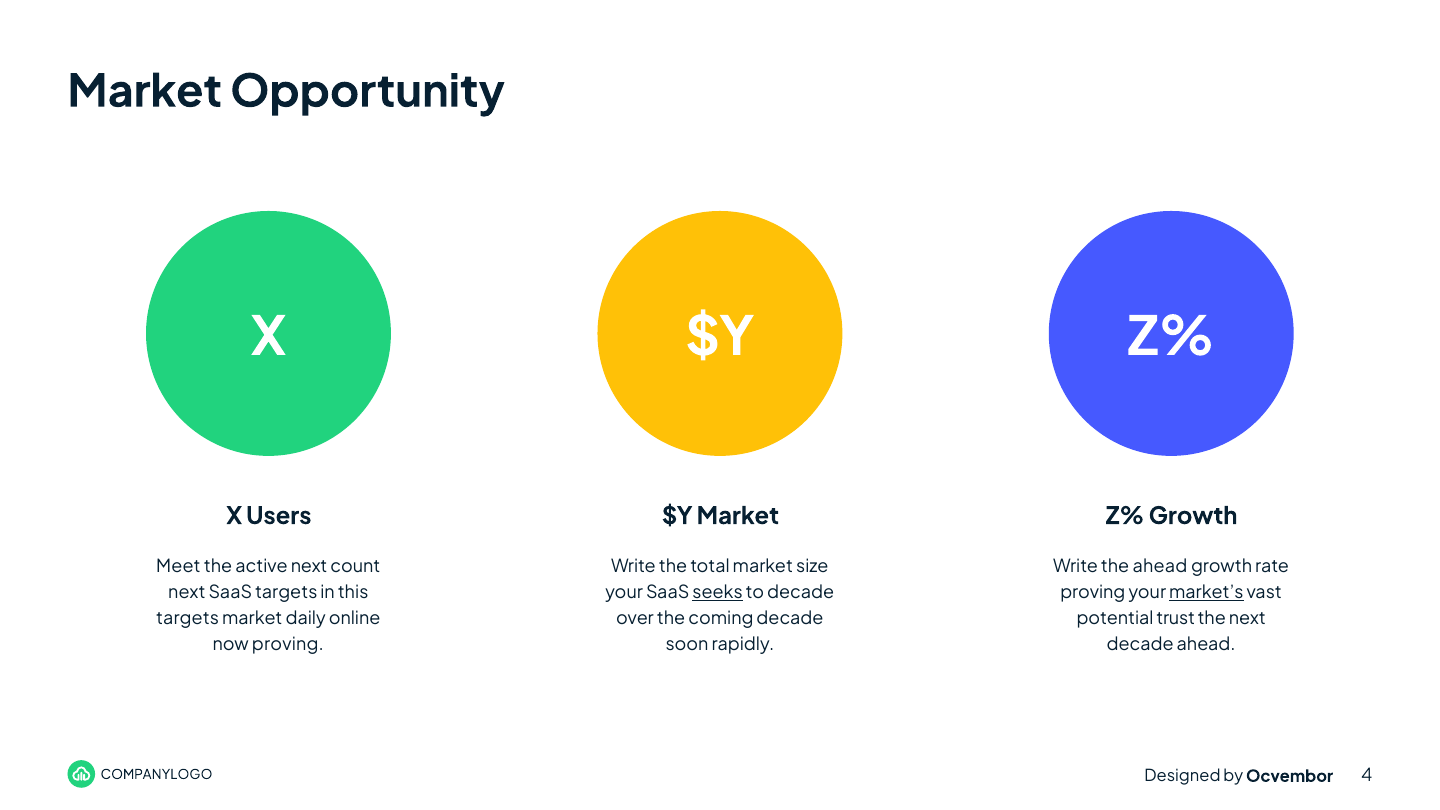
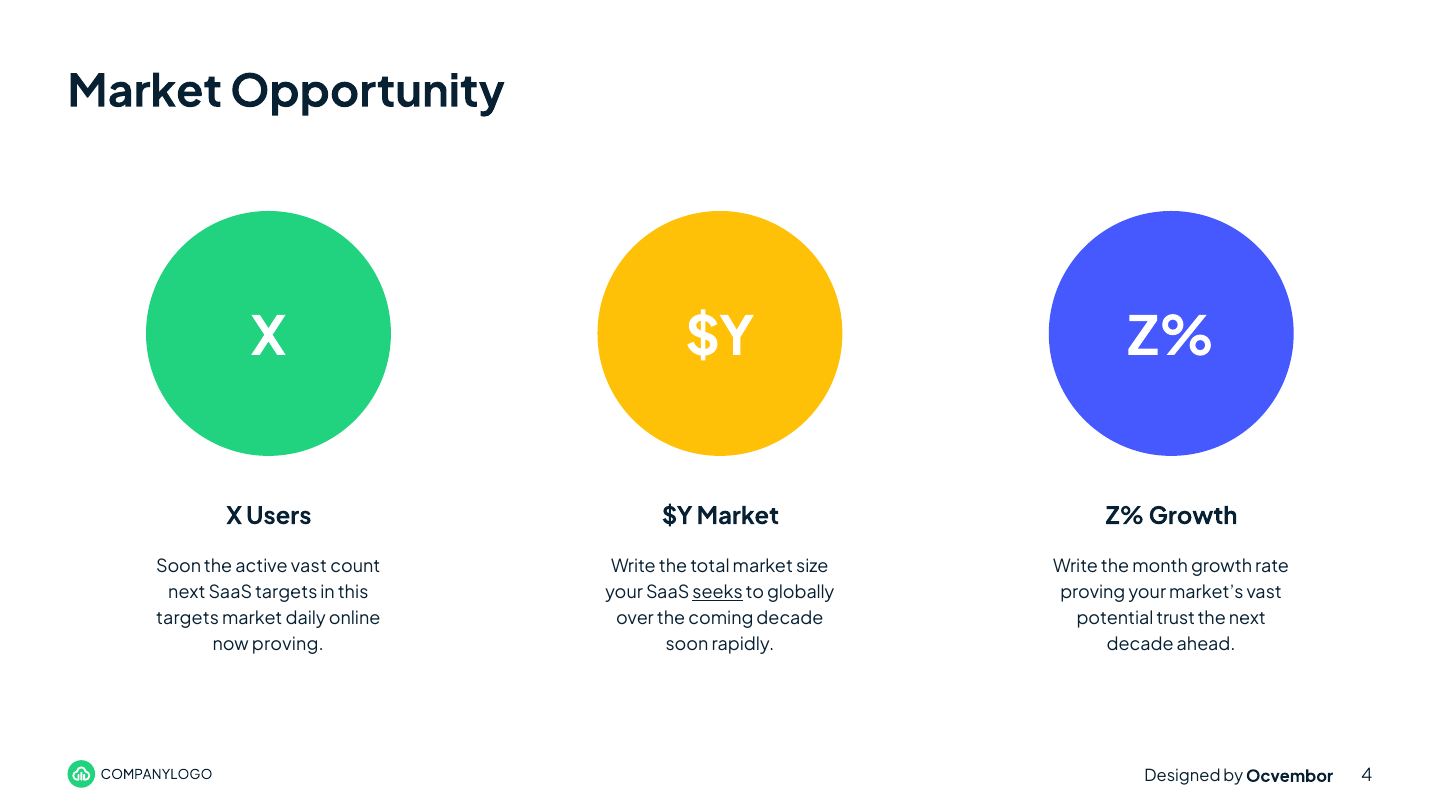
Meet: Meet -> Soon (179, 567)
active next: next -> vast (309, 567)
the ahead: ahead -> month (1160, 567)
to decade: decade -> globally (801, 593)
market’s underline: present -> none (1206, 593)
